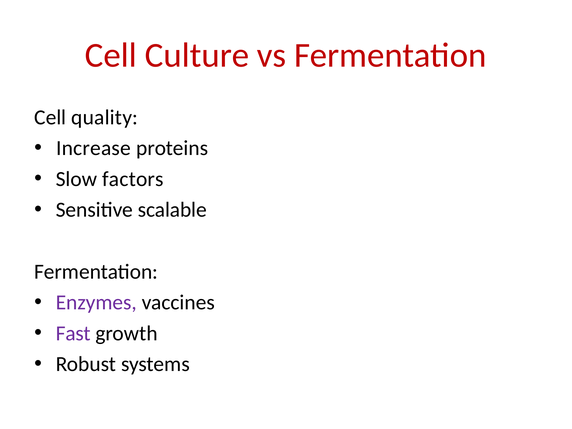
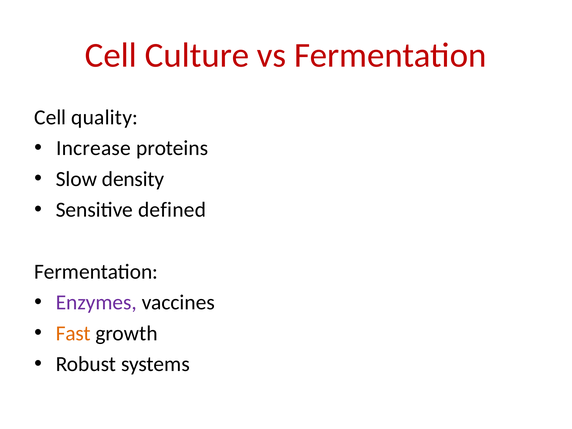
factors: factors -> density (133, 179)
scalable: scalable -> defined (172, 210)
Fast colour: purple -> orange (73, 333)
